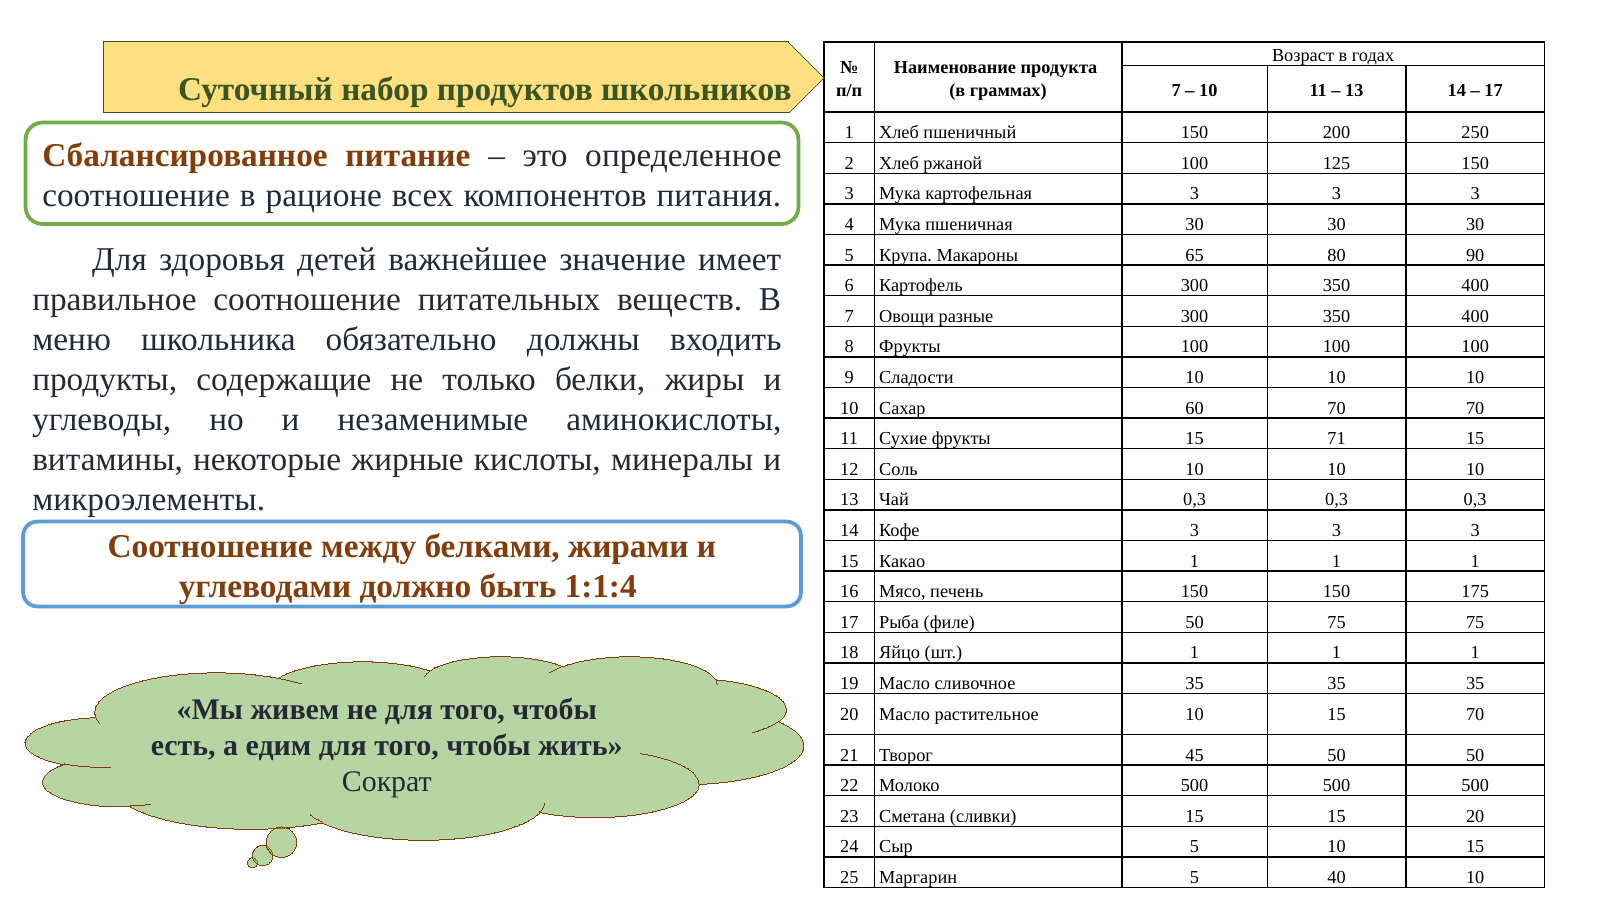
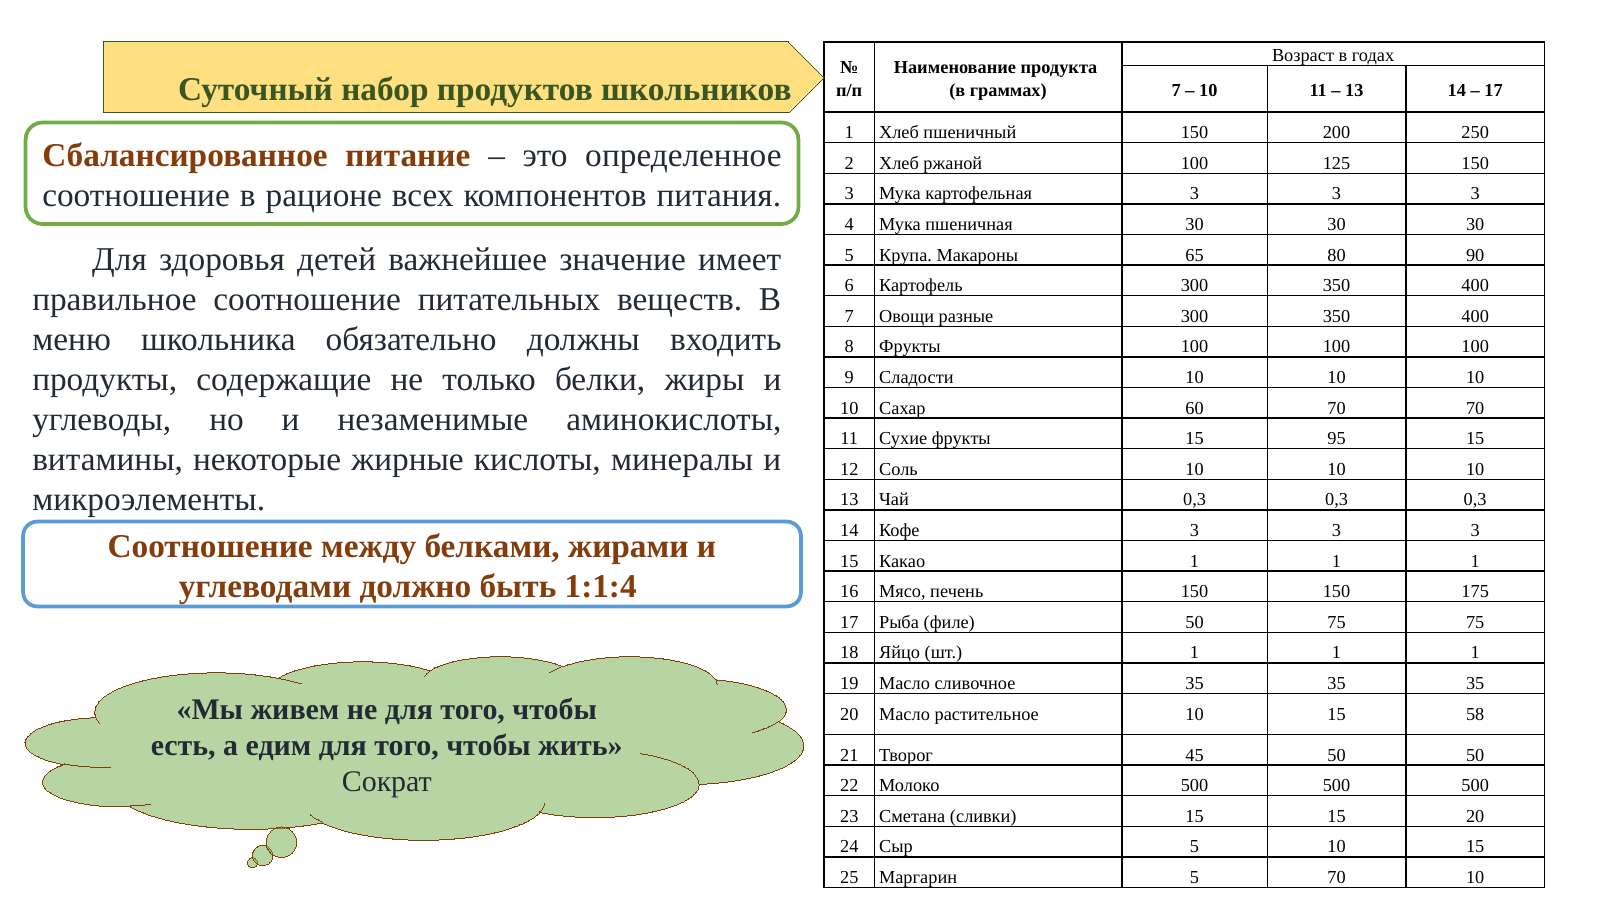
71: 71 -> 95 (1337, 439)
15 70: 70 -> 58 (1475, 714)
5 40: 40 -> 70 (1337, 878)
